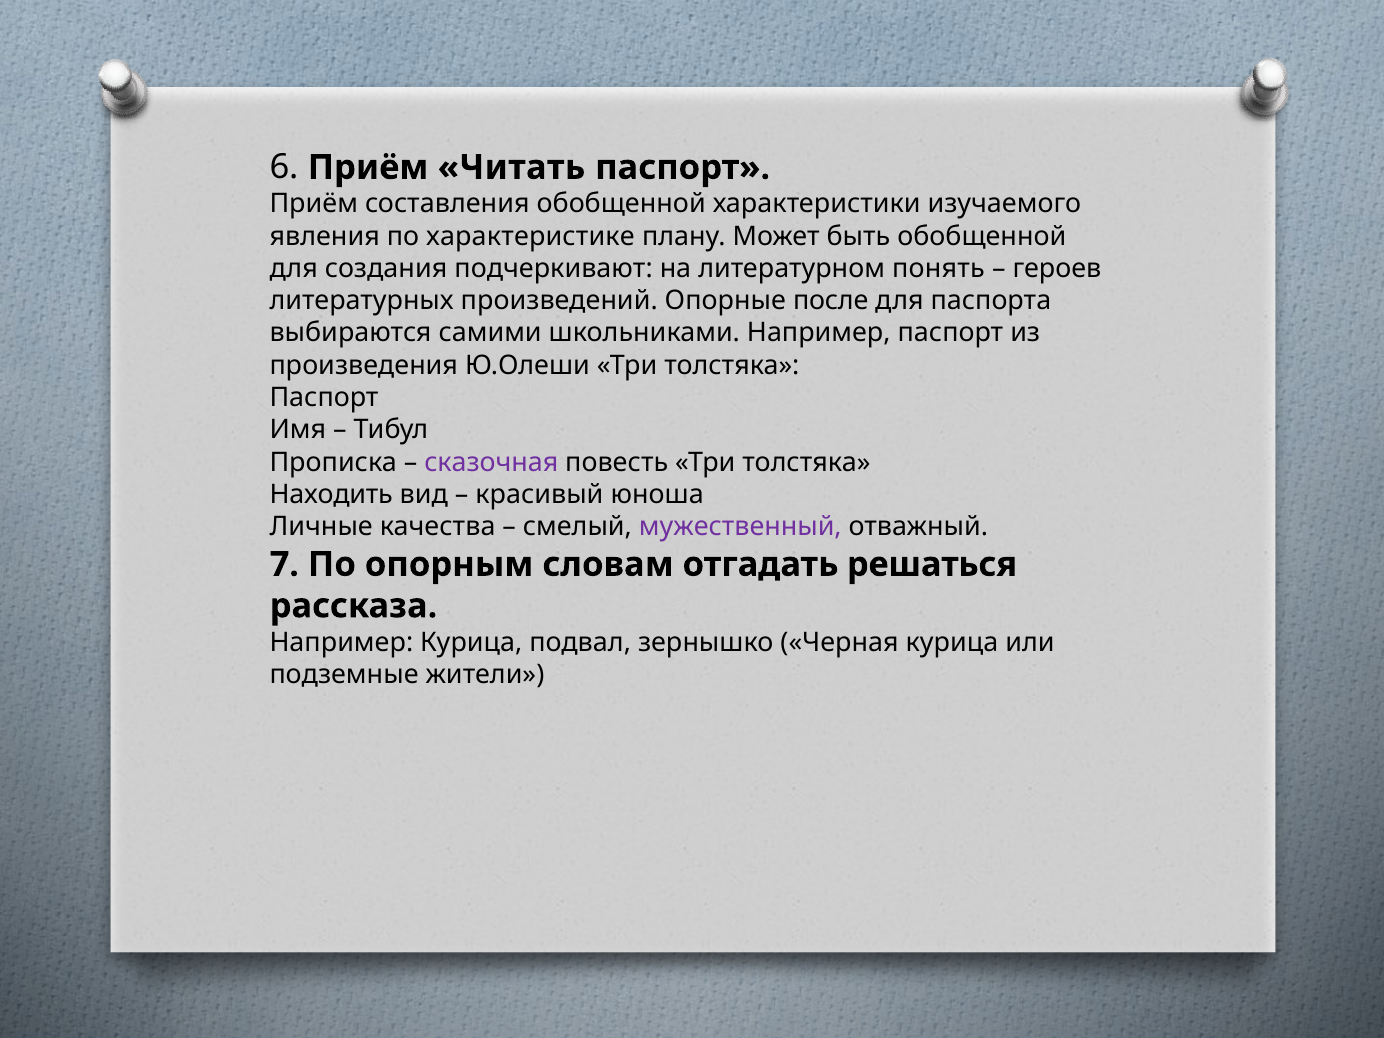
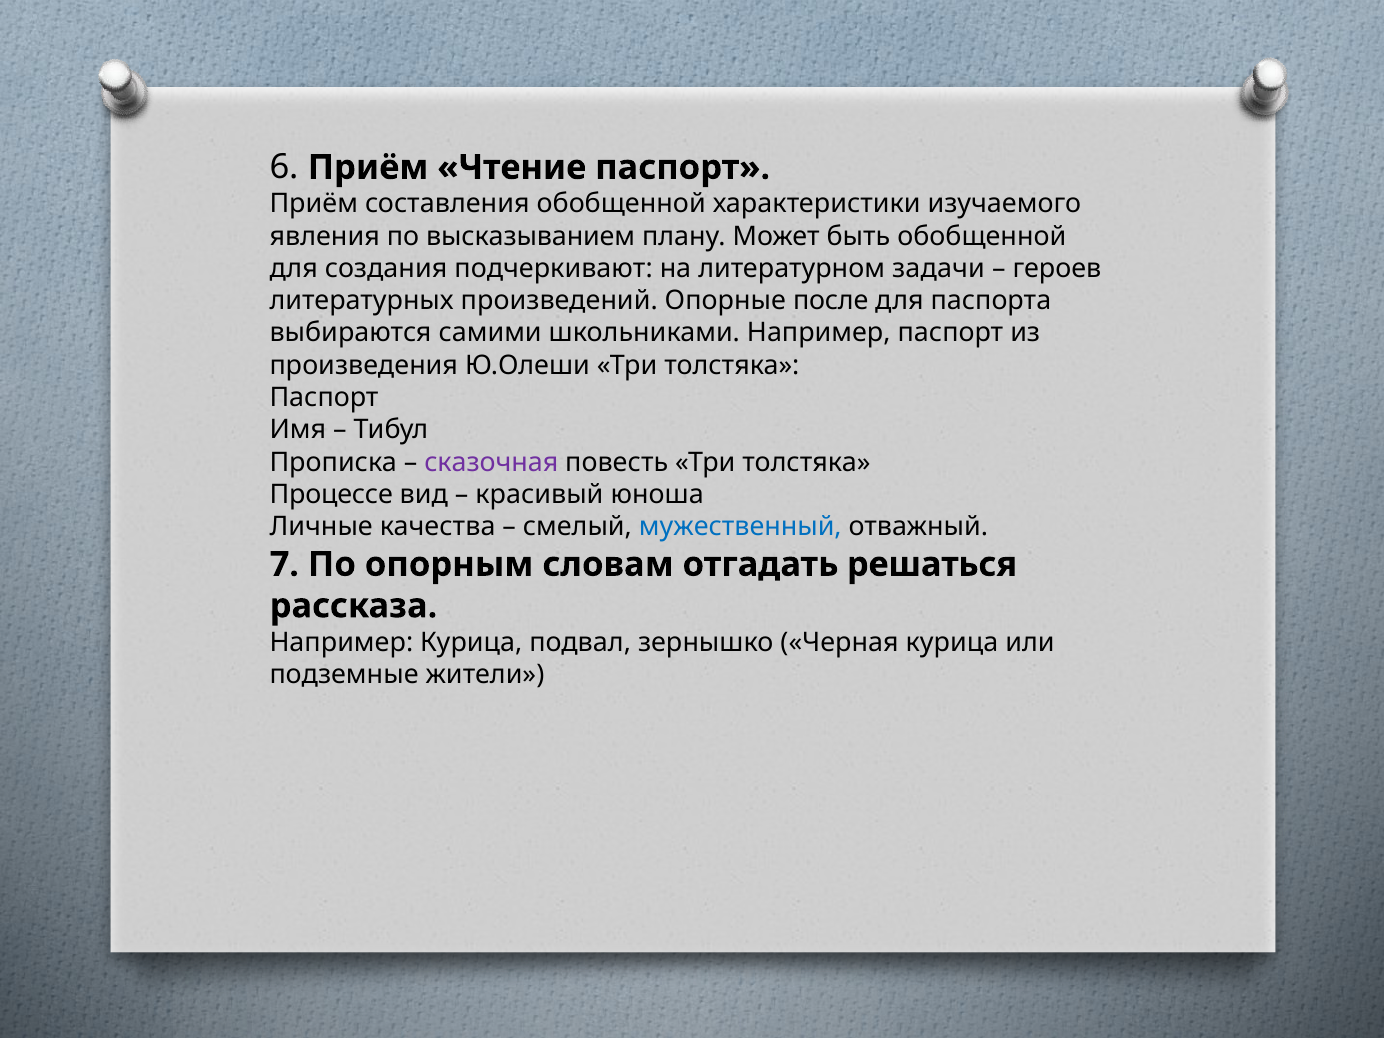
Читать: Читать -> Чтение (512, 167)
характеристике: характеристике -> высказыванием (531, 236)
понять: понять -> задачи (939, 268)
Находить: Находить -> Процессе (331, 495)
мужественный colour: purple -> blue (740, 527)
